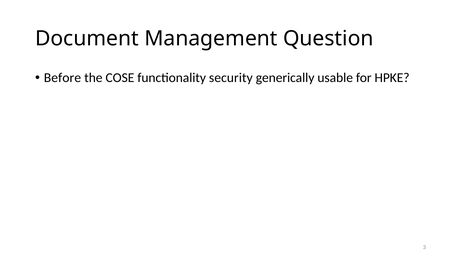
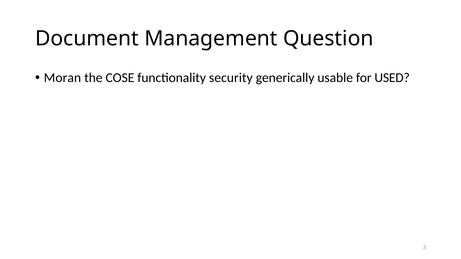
Before: Before -> Moran (62, 78)
HPKE: HPKE -> USED (392, 78)
